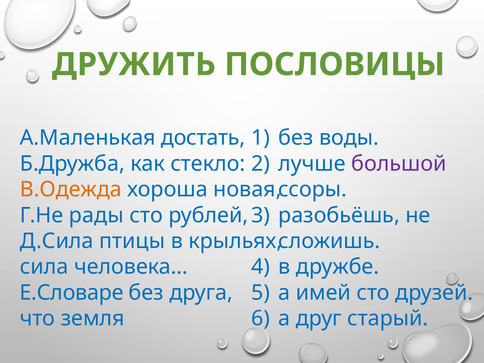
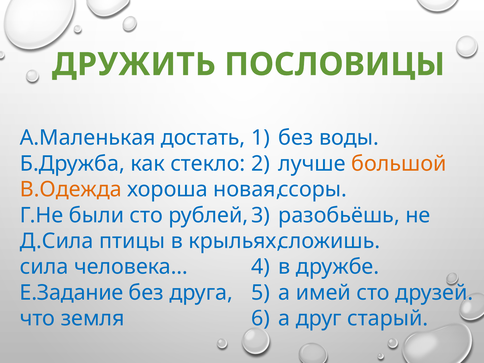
большой colour: purple -> orange (399, 164)
рады: рады -> были (96, 215)
Е.Словаре: Е.Словаре -> Е.Задание (72, 293)
